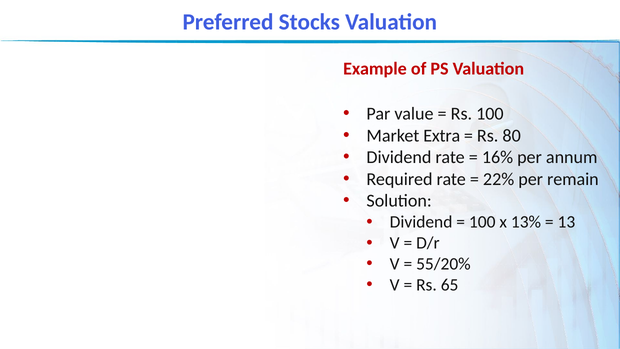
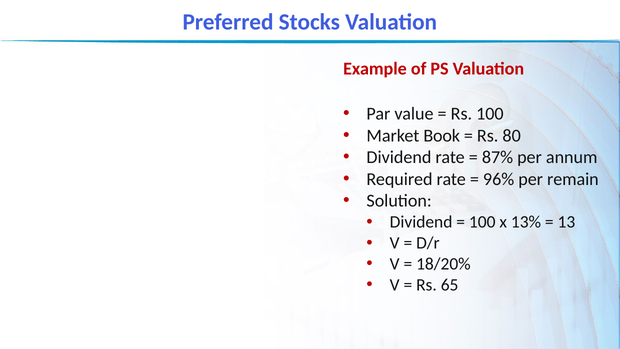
Extra: Extra -> Book (442, 136)
16%: 16% -> 87% (498, 157)
22%: 22% -> 96% (499, 179)
55/20%: 55/20% -> 18/20% (443, 264)
